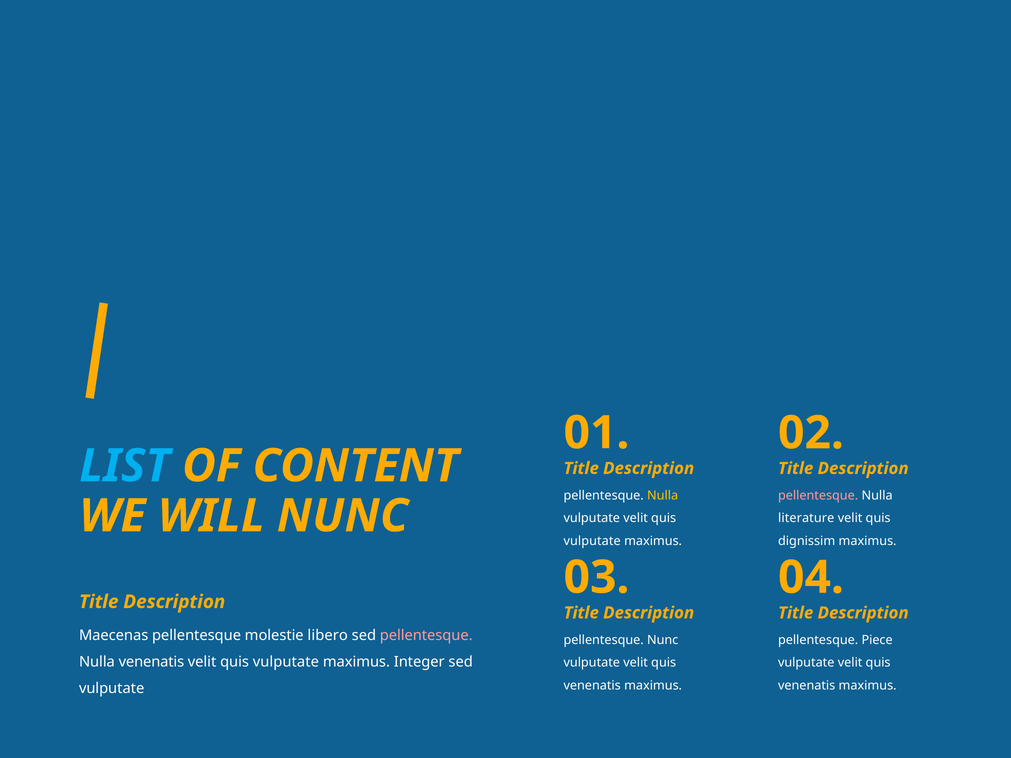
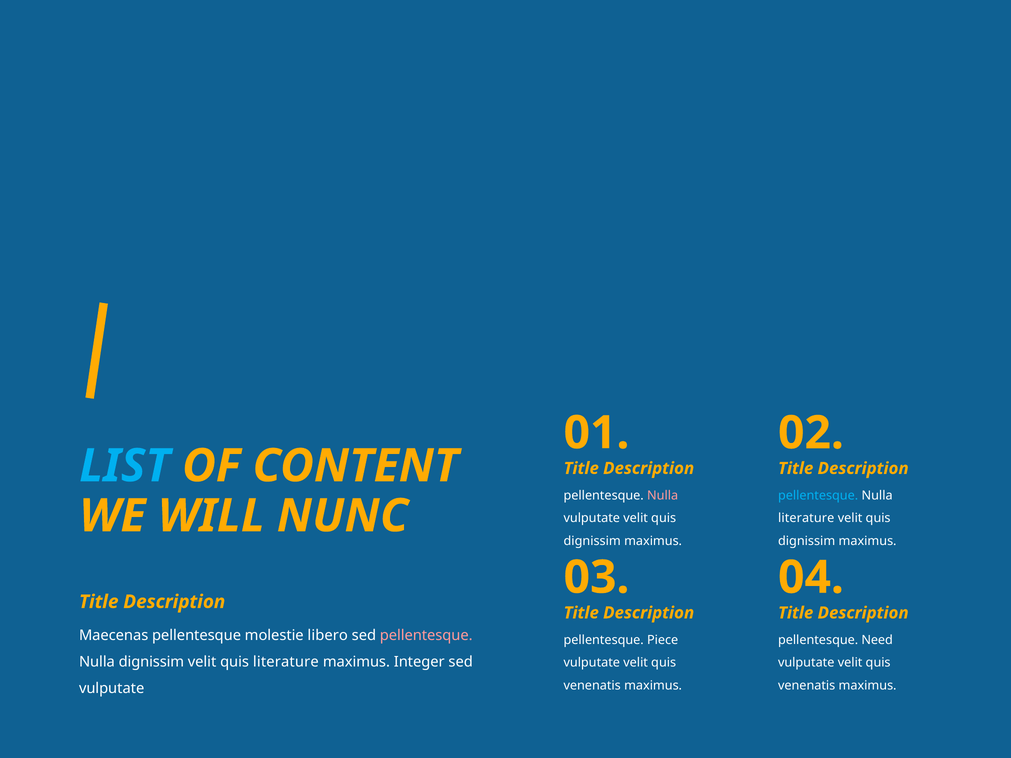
Nulla colour: yellow -> pink (663, 496)
pellentesque colour: pink -> light blue (818, 496)
vulputate: vulputate -> dignissim (592, 541)
pellentesque Nunc: Nunc -> Piece (663, 640)
Piece: Piece -> Need (877, 640)
Nulla venenatis: venenatis -> dignissim (151, 662)
vulputate: vulputate -> literature (286, 662)
